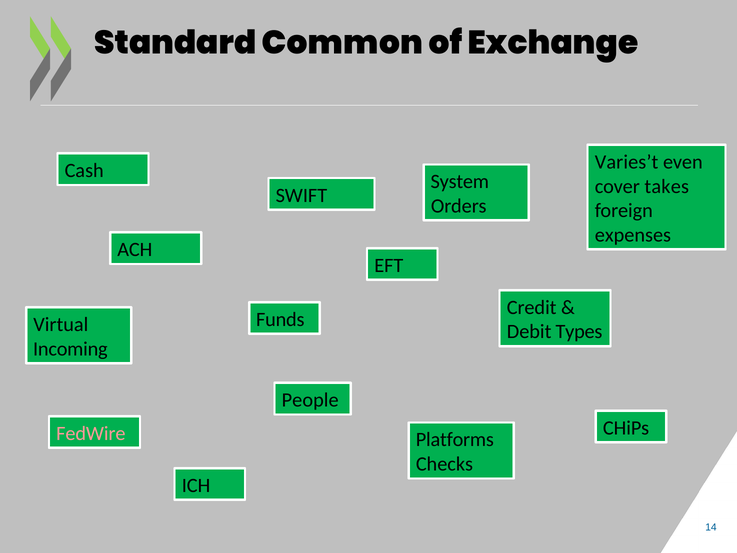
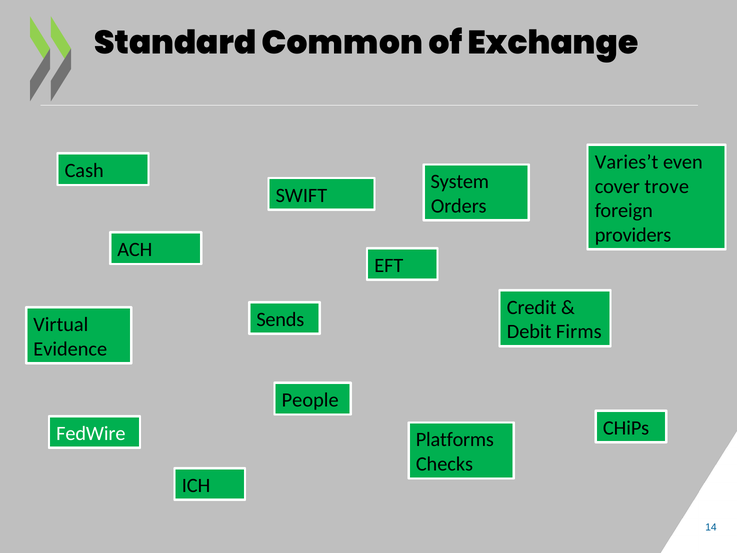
takes: takes -> trove (667, 186)
expenses: expenses -> providers (633, 235)
Funds: Funds -> Sends (280, 319)
Types: Types -> Firms (579, 332)
Incoming: Incoming -> Evidence (70, 349)
FedWire colour: pink -> white (91, 433)
